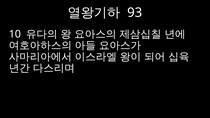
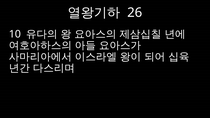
93: 93 -> 26 (135, 13)
